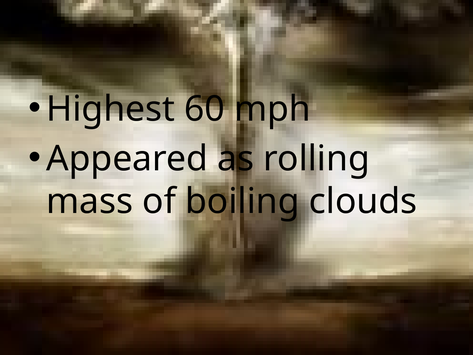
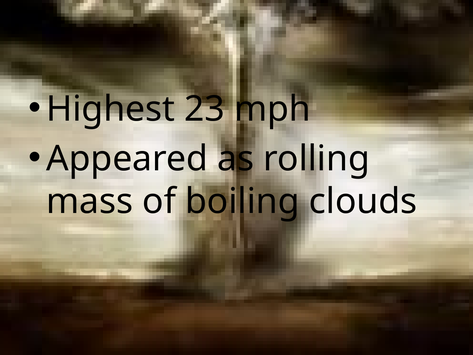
60: 60 -> 23 (205, 109)
